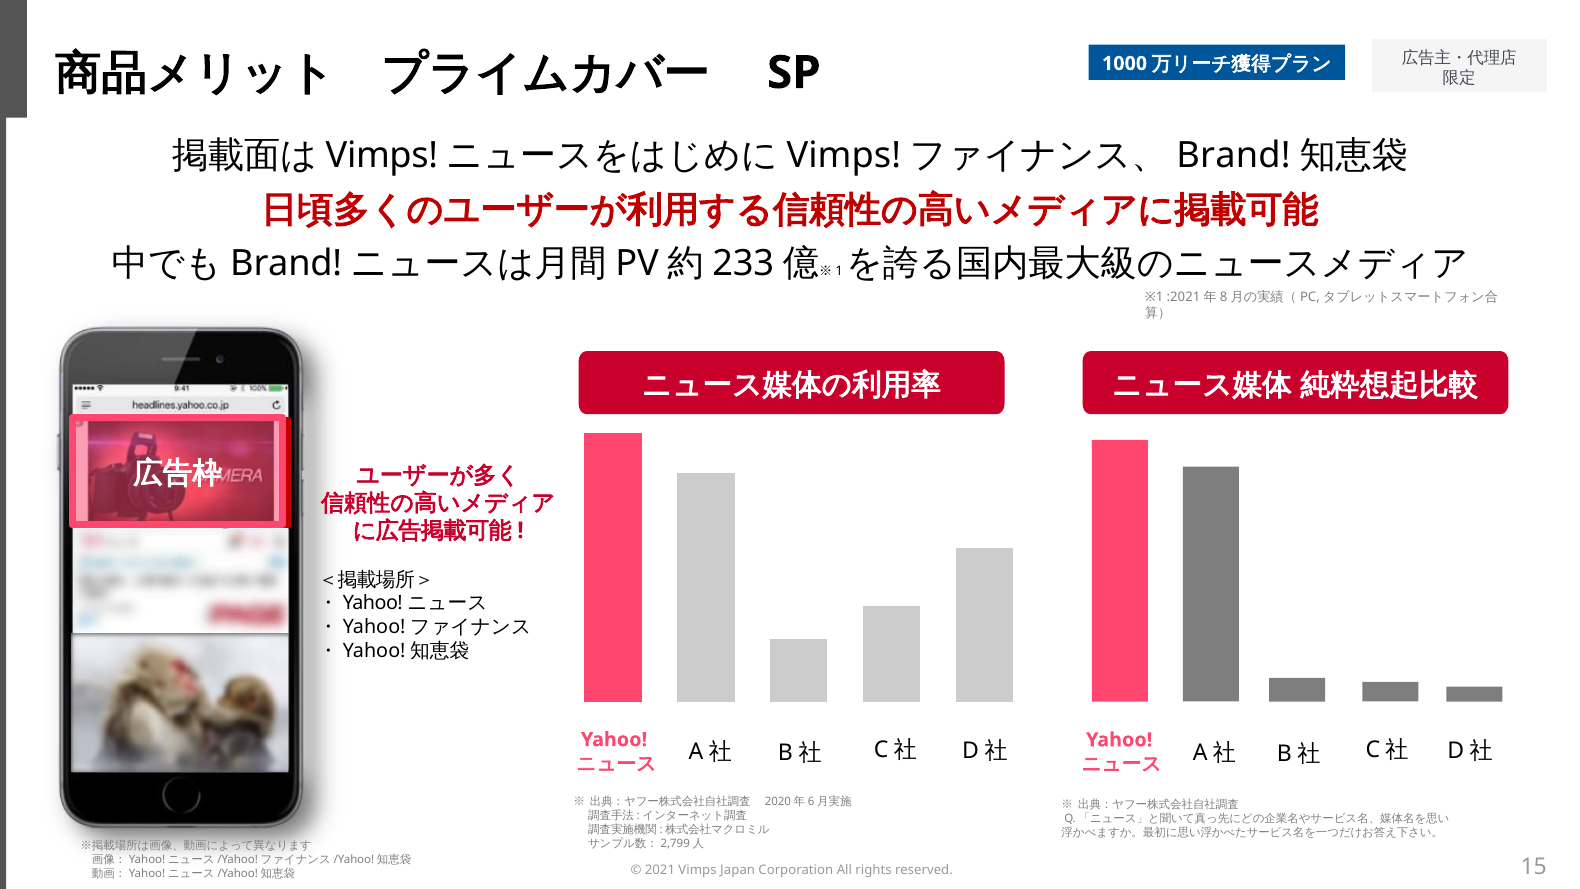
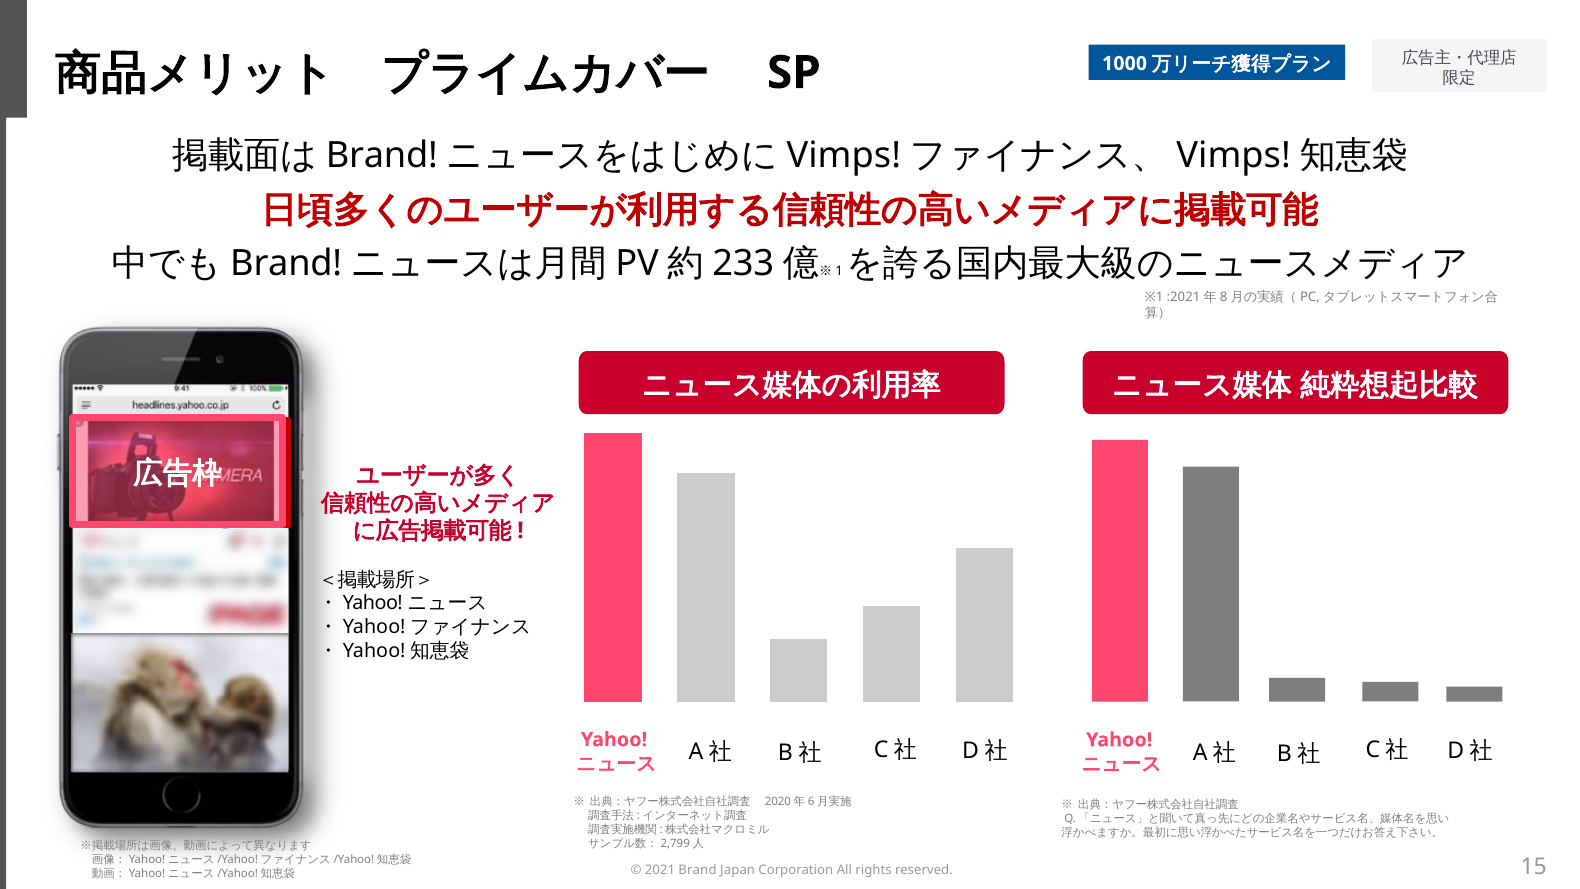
Vimps: Vimps -> Brand (382, 156)
Brand: Brand -> Vimps (1234, 156)
Vimps: Vimps -> Brand (698, 870)
